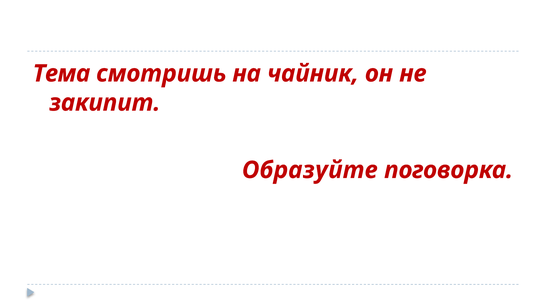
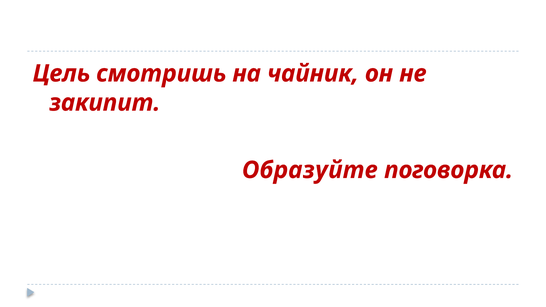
Тема: Тема -> Цель (61, 74)
